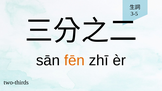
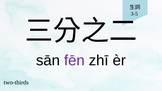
fēn colour: orange -> purple (74, 61)
